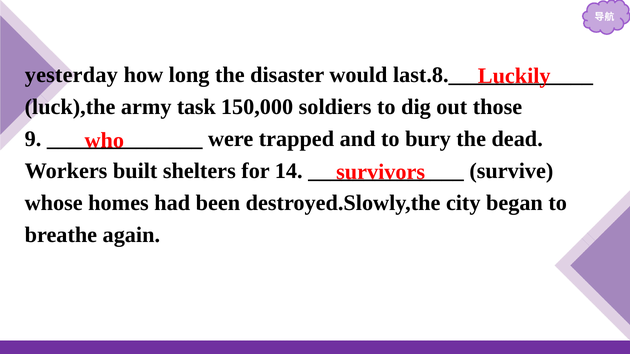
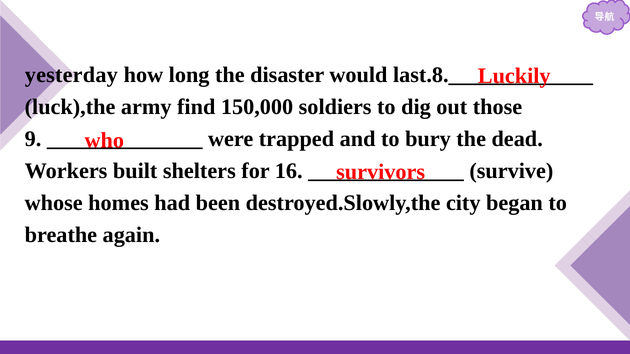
task: task -> find (196, 107)
14: 14 -> 16 (289, 171)
